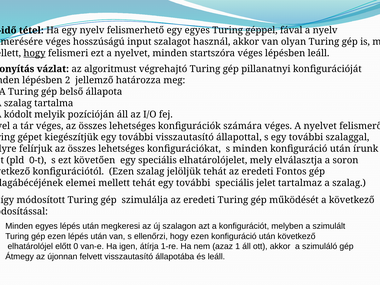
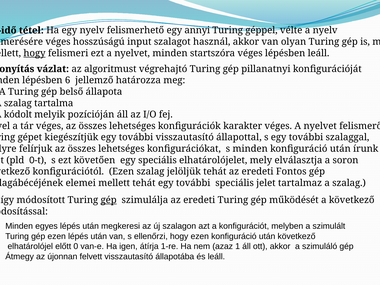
egy egyes: egyes -> annyi (197, 30)
fával: fával -> vélte (291, 30)
lépésben 2: 2 -> 6 (68, 80)
számára: számára -> karakter (243, 126)
gép underline: none -> present (109, 200)
